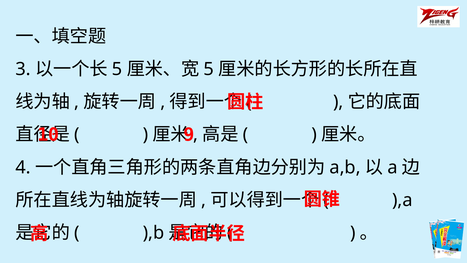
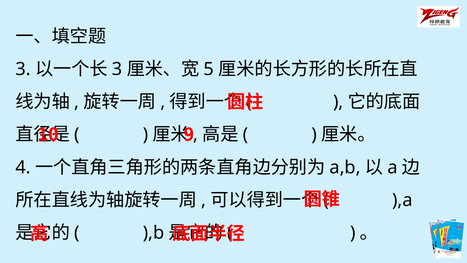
5: 5 -> 3 (117, 69)
